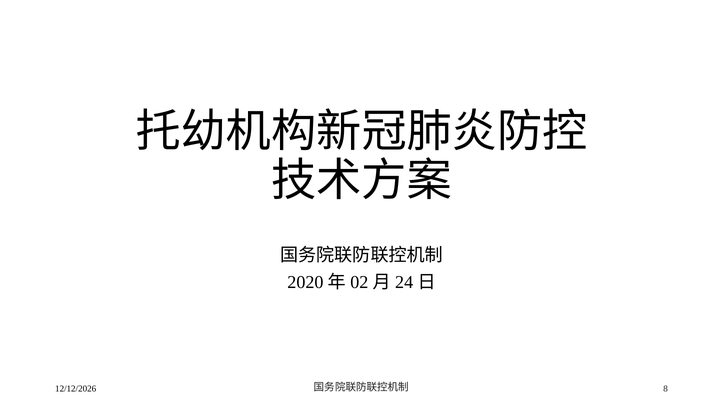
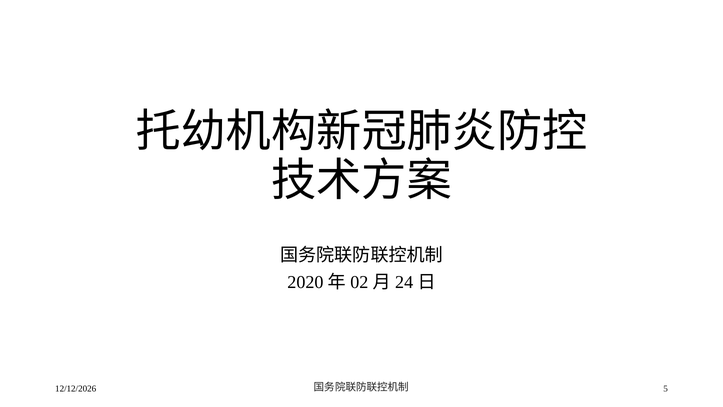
8: 8 -> 5 (666, 388)
